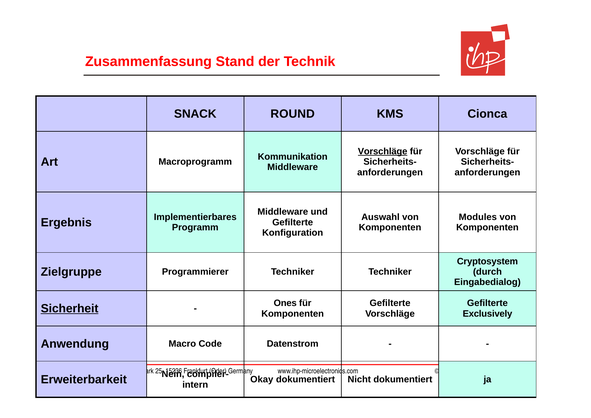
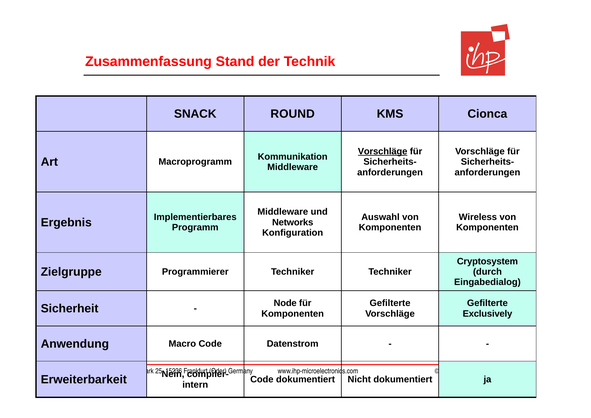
Modules: Modules -> Wireless (478, 217)
Gefilterte: Gefilterte -> Networks (293, 222)
Ones: Ones -> Node (285, 303)
Sicherheit underline: present -> none (70, 308)
Okay: Okay -> Code (262, 379)
